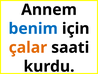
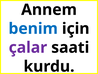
çalar colour: orange -> purple (28, 47)
